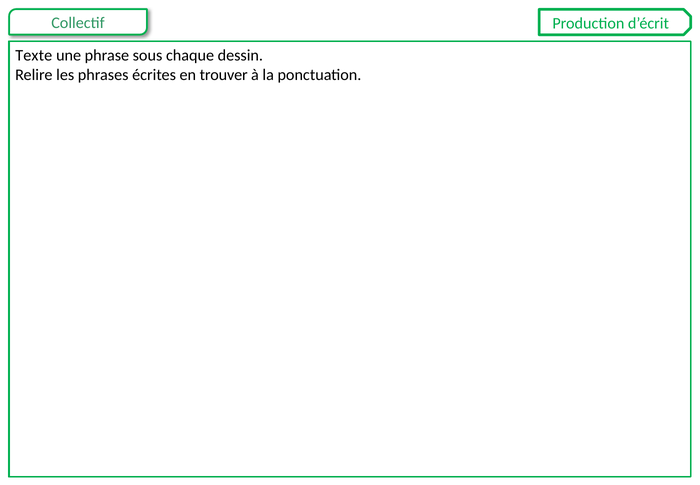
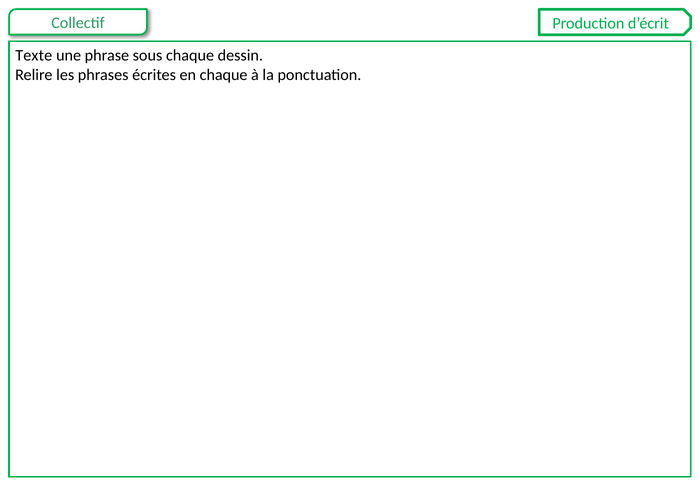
en trouver: trouver -> chaque (224, 75)
